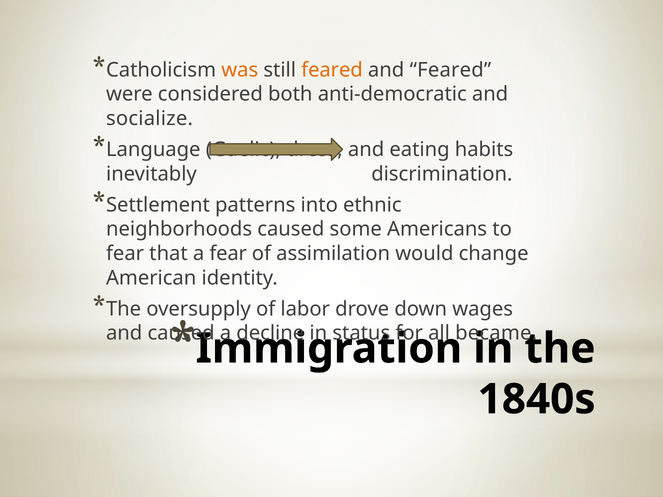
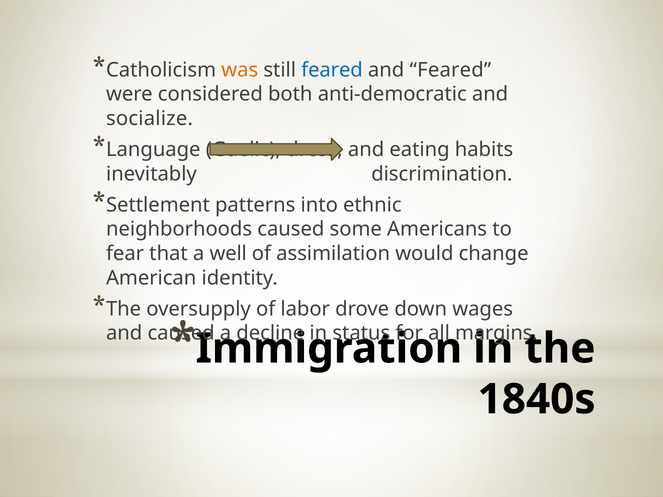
feared colour: orange -> blue (332, 70)
a fear: fear -> well (228, 254)
became: became -> margins (496, 333)
